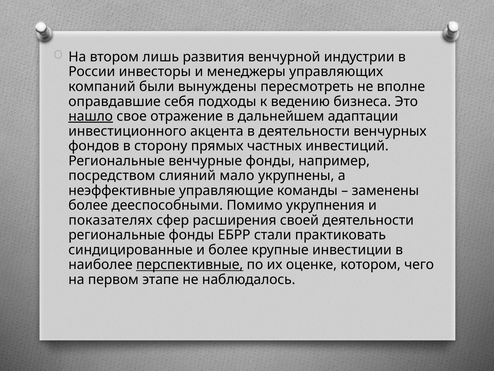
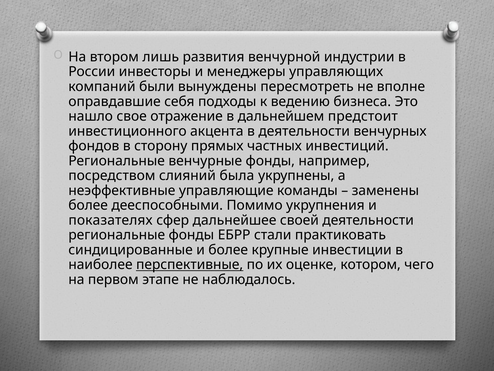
нашло underline: present -> none (91, 116)
адаптации: адаптации -> предстоит (363, 116)
мало: мало -> была (237, 175)
расширения: расширения -> дальнейшее (235, 220)
